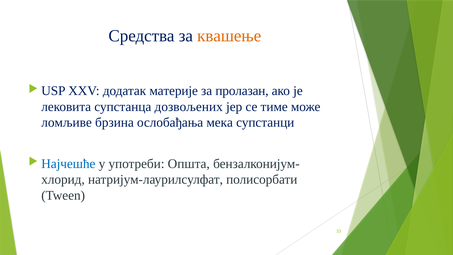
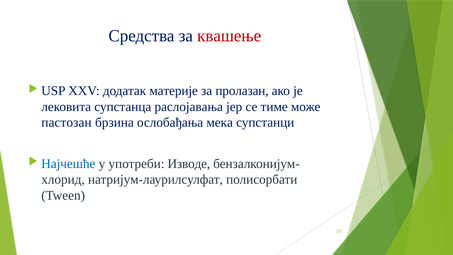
квашење colour: orange -> red (229, 36)
дозвољених: дозвољених -> раслојавања (189, 107)
ломљиве: ломљиве -> пастозан (66, 122)
Општа: Општа -> Изводе (189, 164)
